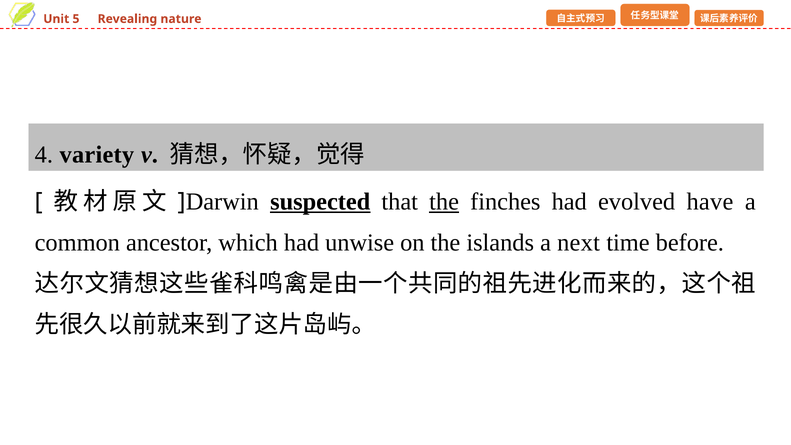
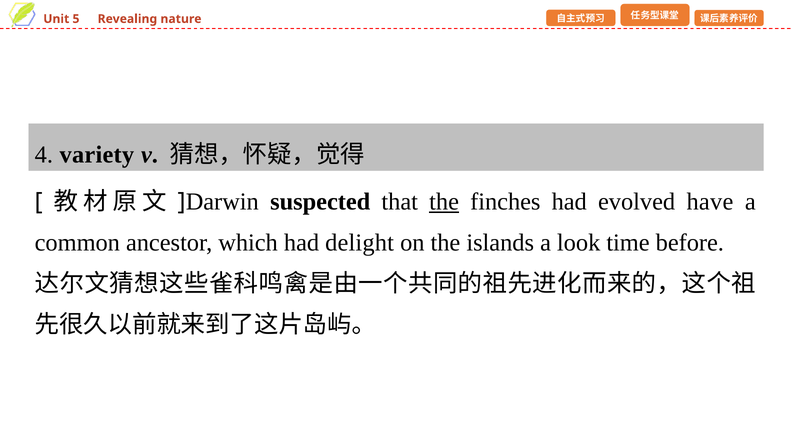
suspected underline: present -> none (320, 202)
unwise: unwise -> delight (360, 243)
next: next -> look (579, 243)
